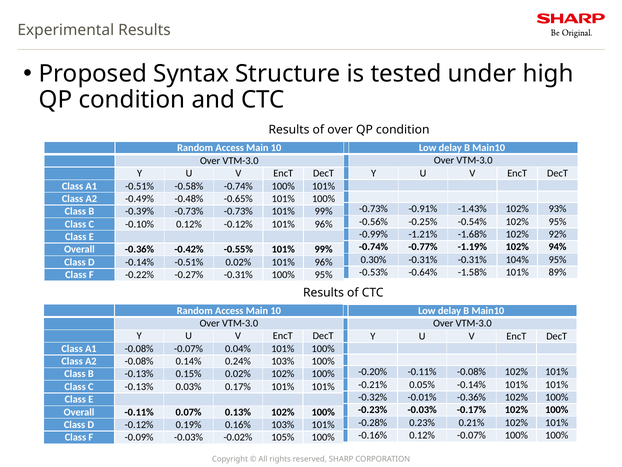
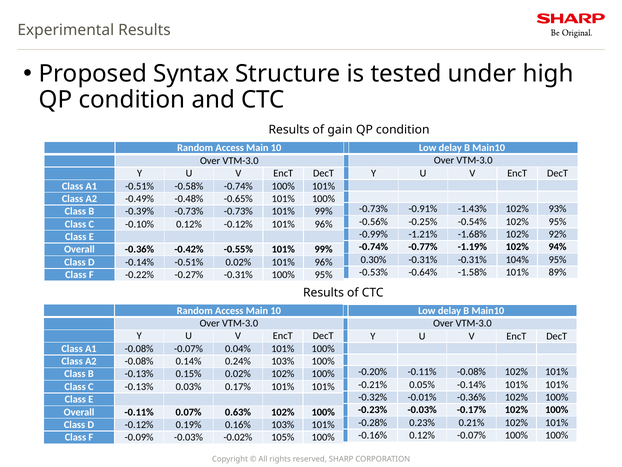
of over: over -> gain (340, 130)
0.13%: 0.13% -> 0.63% (238, 412)
